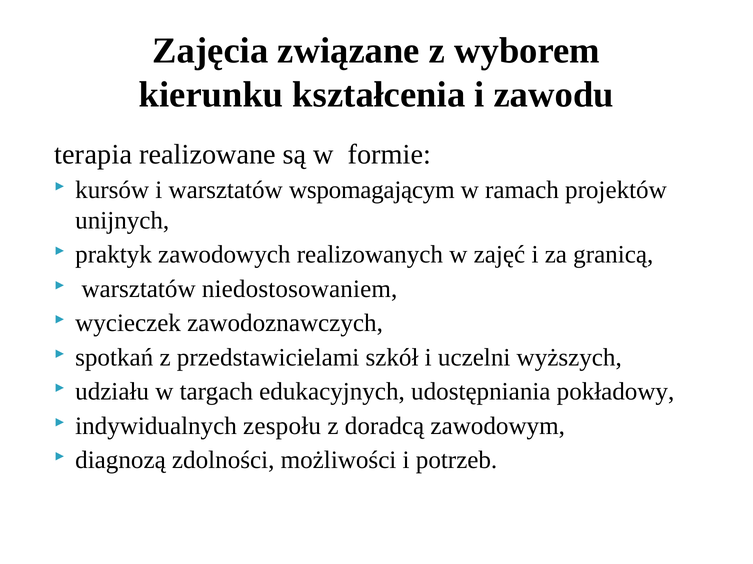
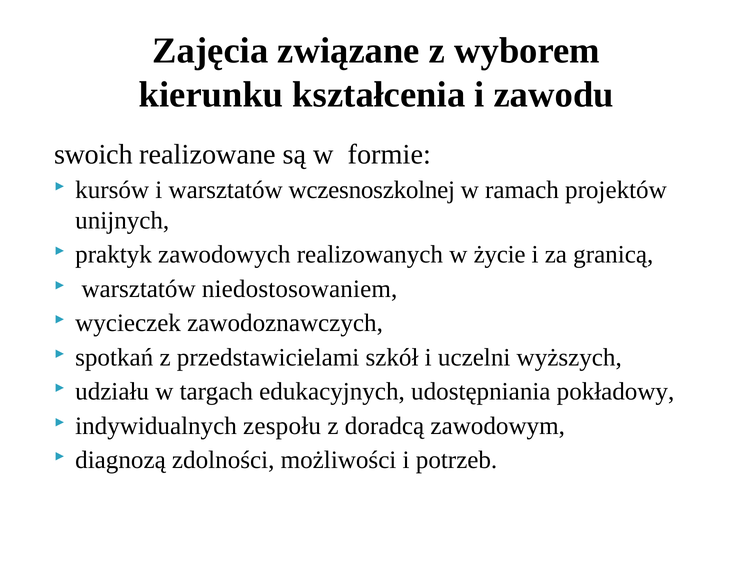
terapia: terapia -> swoich (93, 154)
wspomagającym: wspomagającym -> wczesnoszkolnej (372, 190)
zajęć: zajęć -> życie (500, 255)
